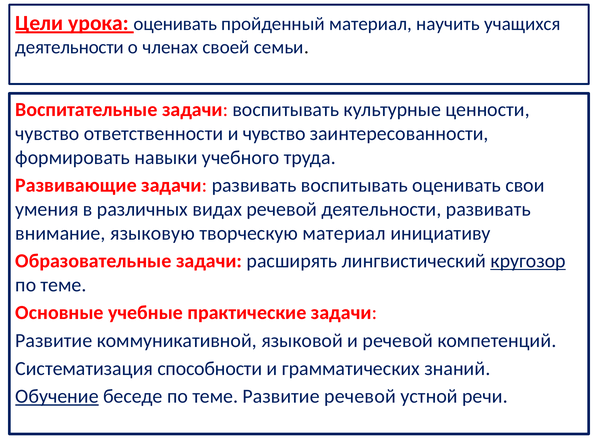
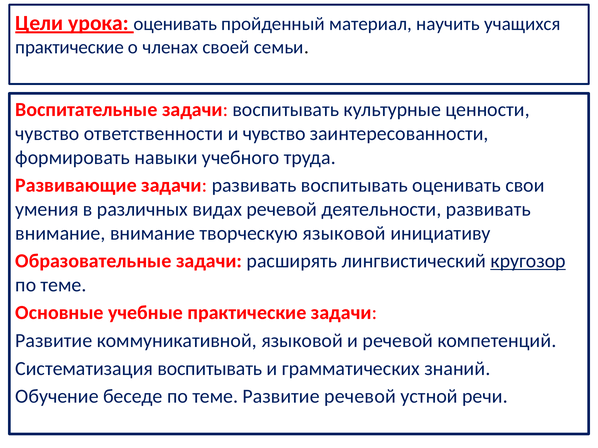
деятельности: деятельности -> практические (70, 47)
внимание языковую: языковую -> внимание (153, 233)
творческую материал: материал -> языковой (344, 233)
Систематизация способности: способности -> воспитывать (210, 369)
Обучение underline: present -> none (57, 397)
